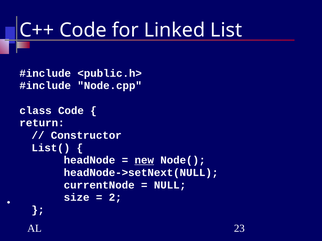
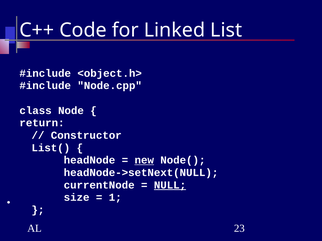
<public.h>: <public.h> -> <object.h> (110, 73)
class Code: Code -> Node (71, 111)
NULL underline: none -> present (170, 185)
2: 2 -> 1 (115, 198)
